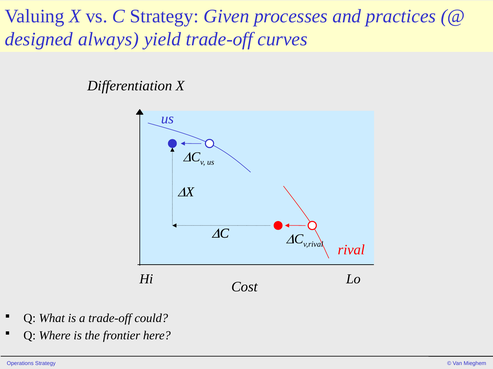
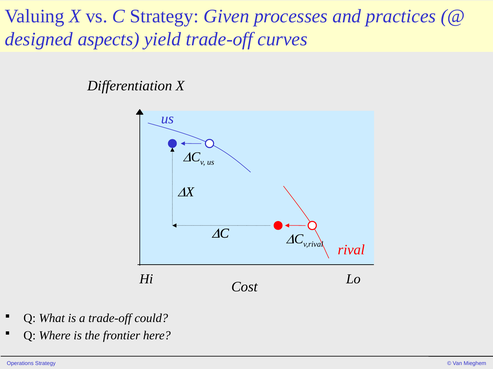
always: always -> aspects (109, 39)
